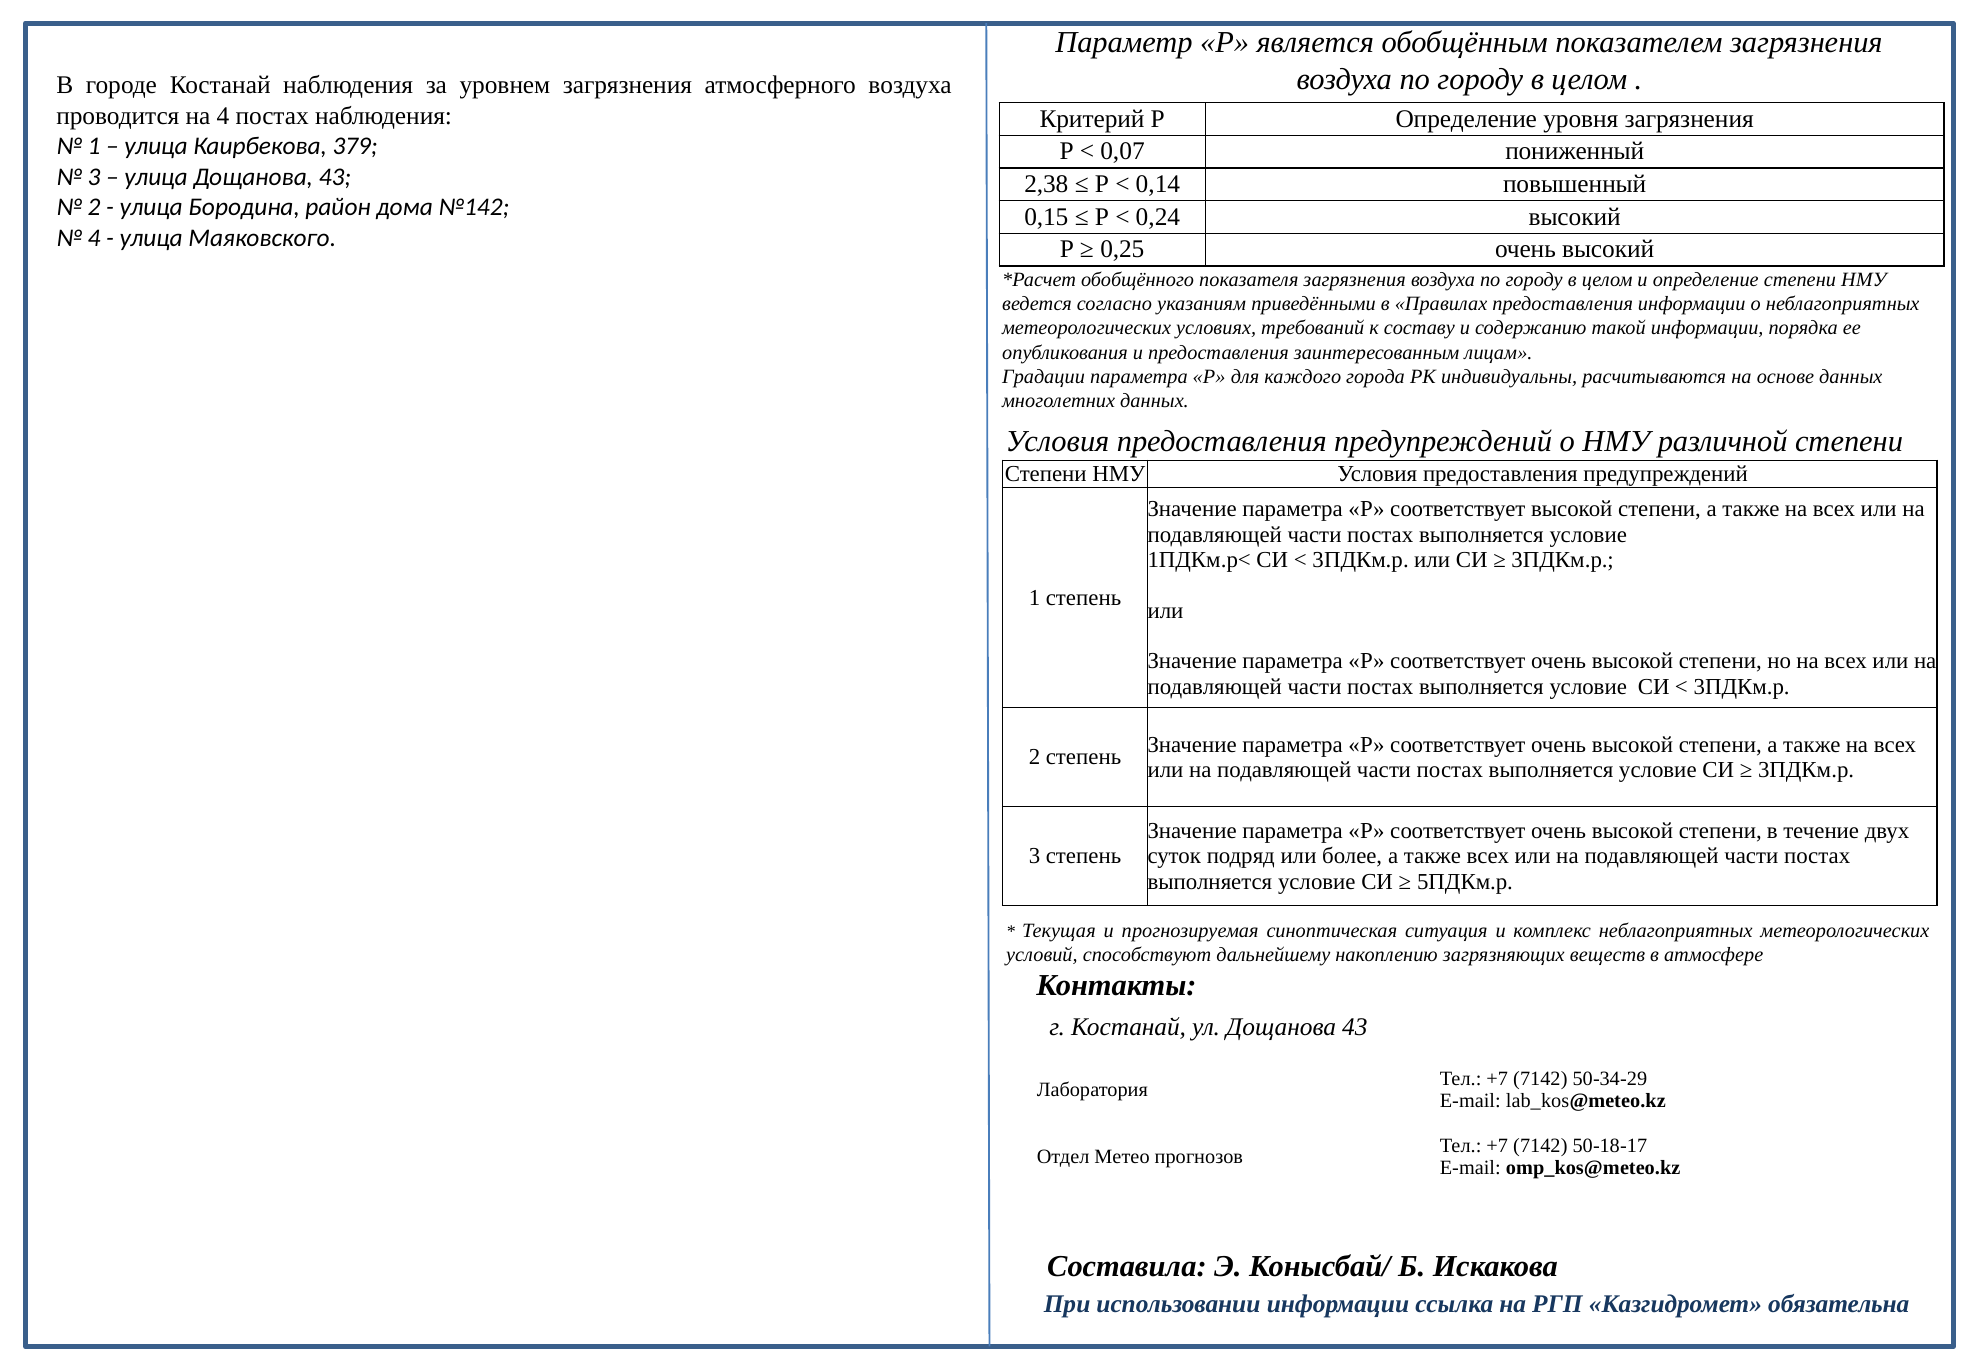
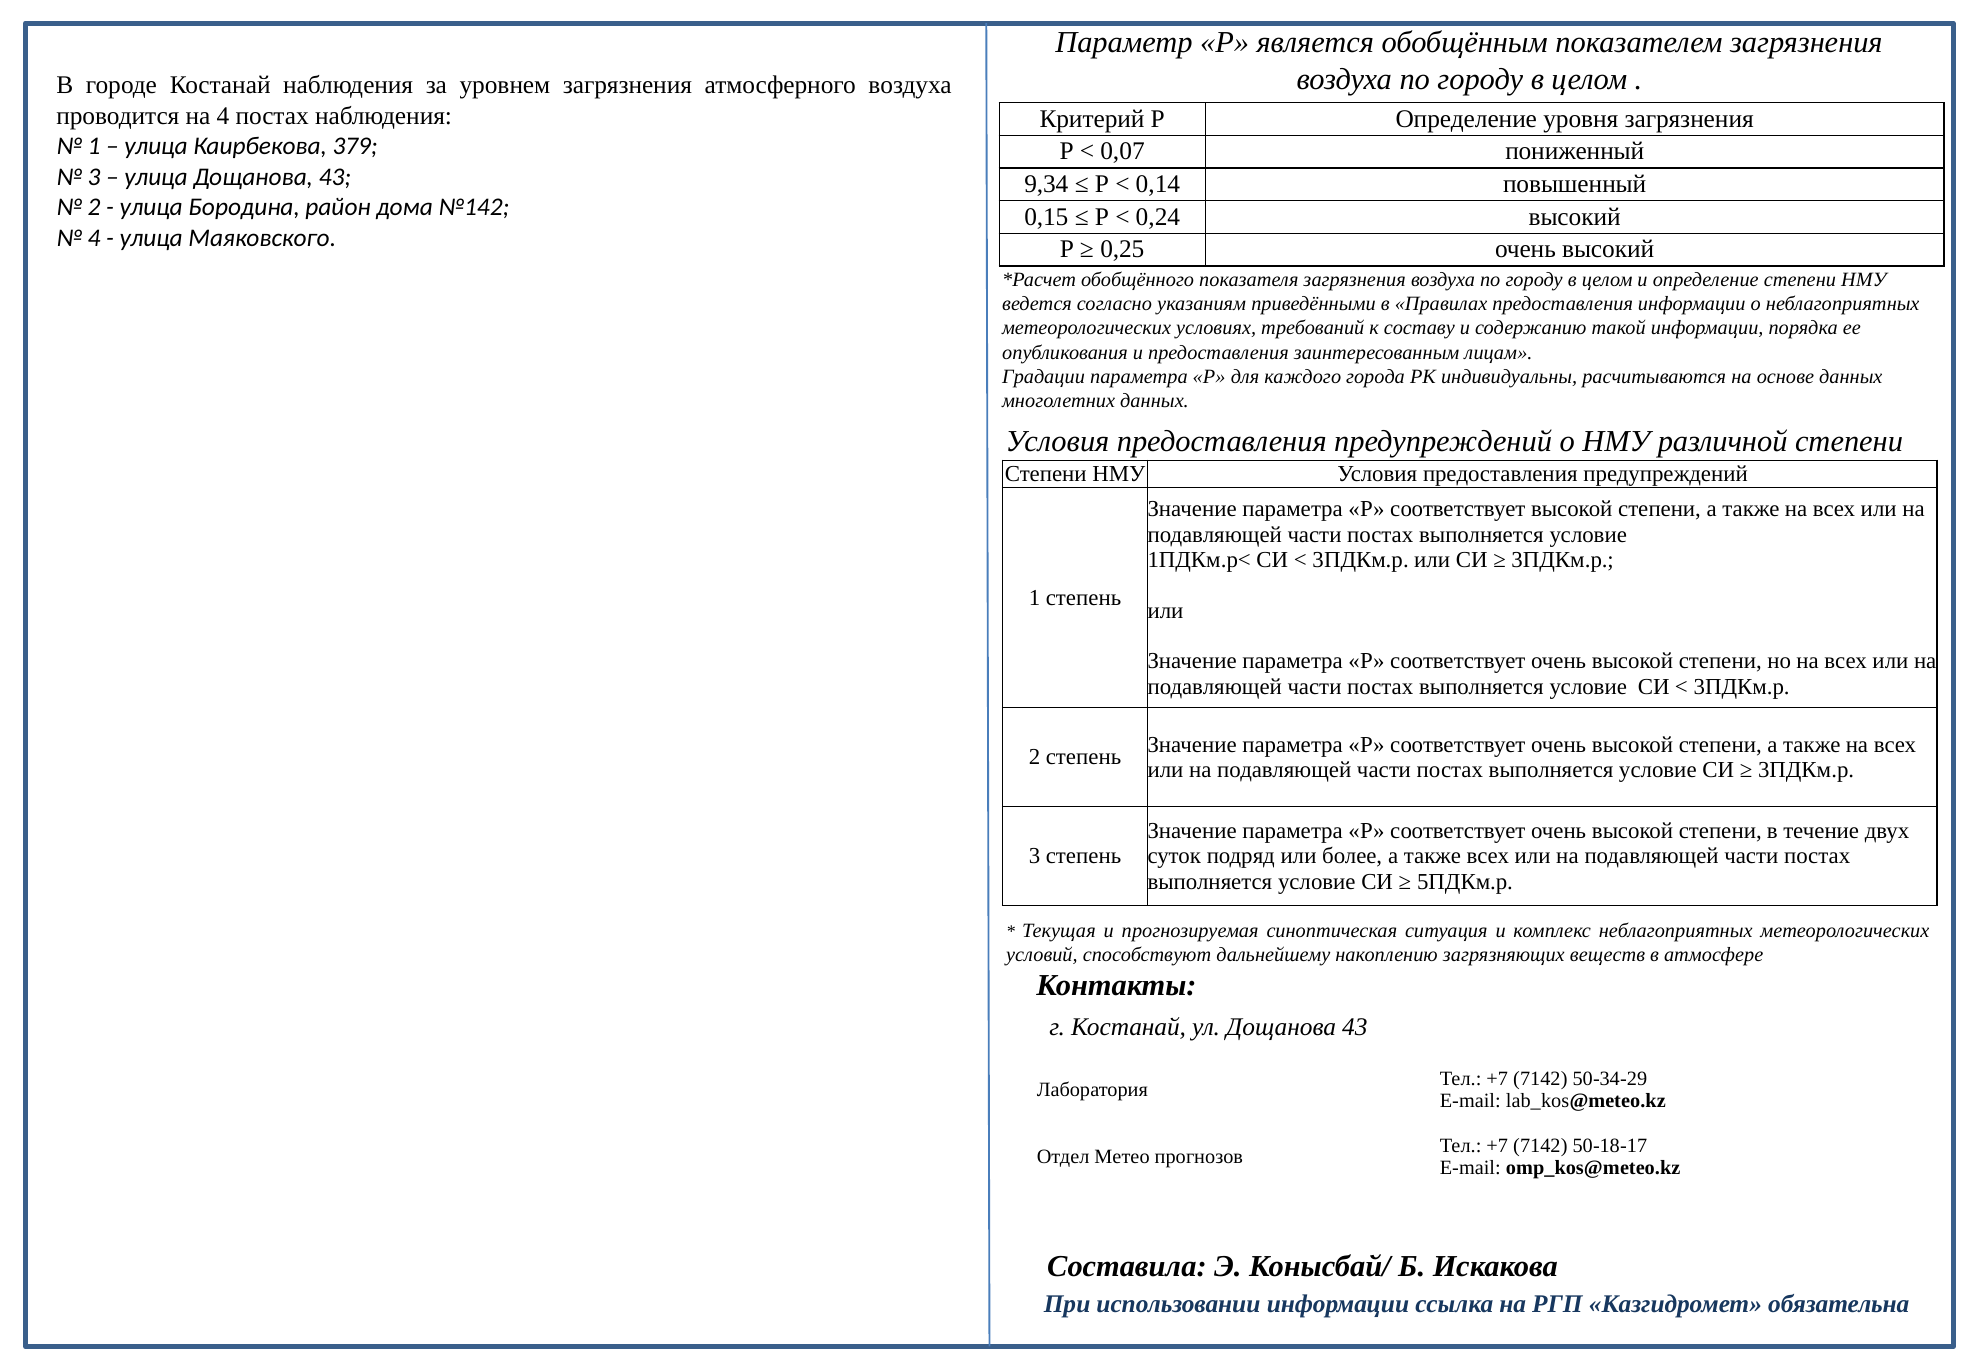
2,38: 2,38 -> 9,34 (1046, 184)
